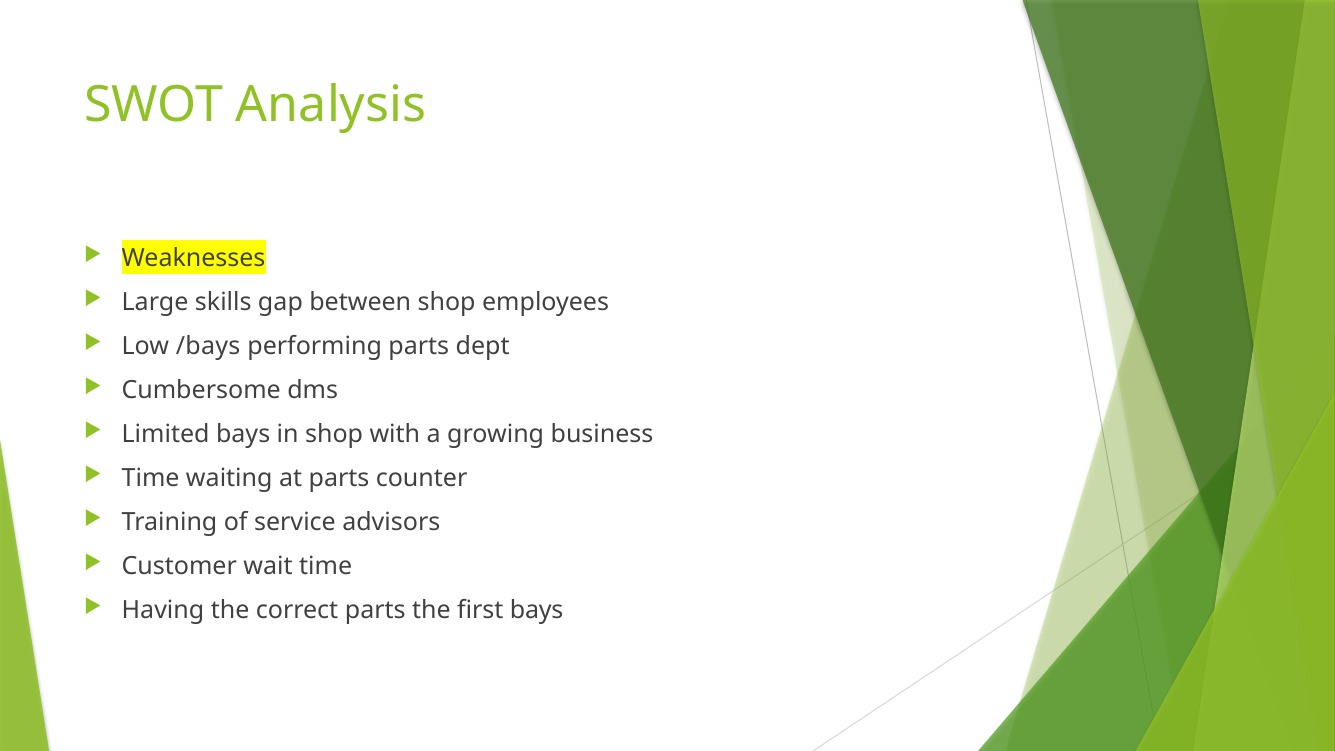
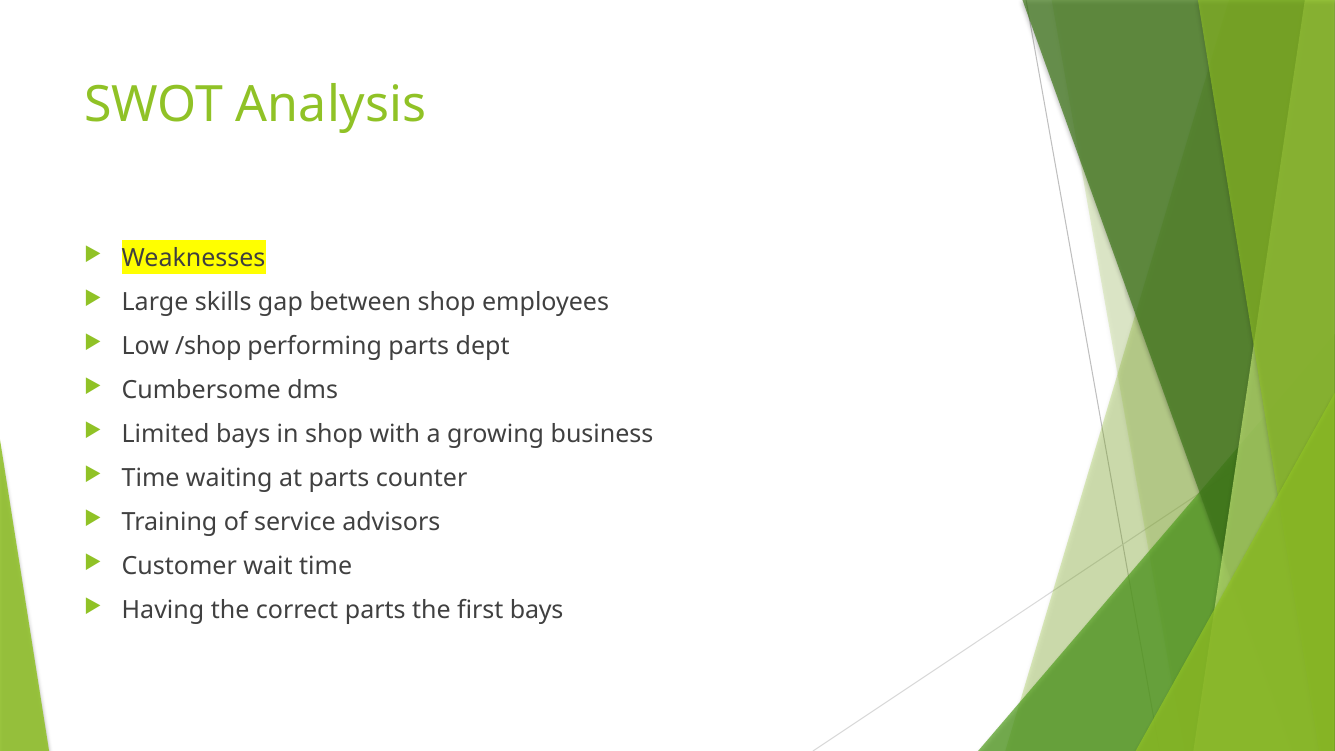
/bays: /bays -> /shop (208, 346)
